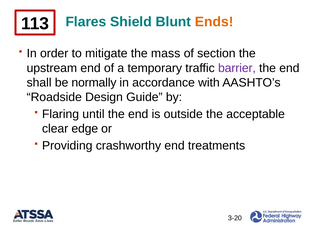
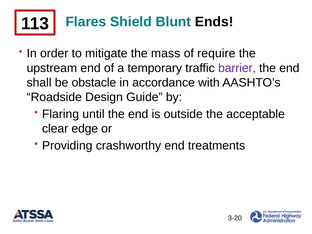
Ends colour: orange -> black (214, 22)
section: section -> require (216, 53)
normally: normally -> obstacle (94, 83)
